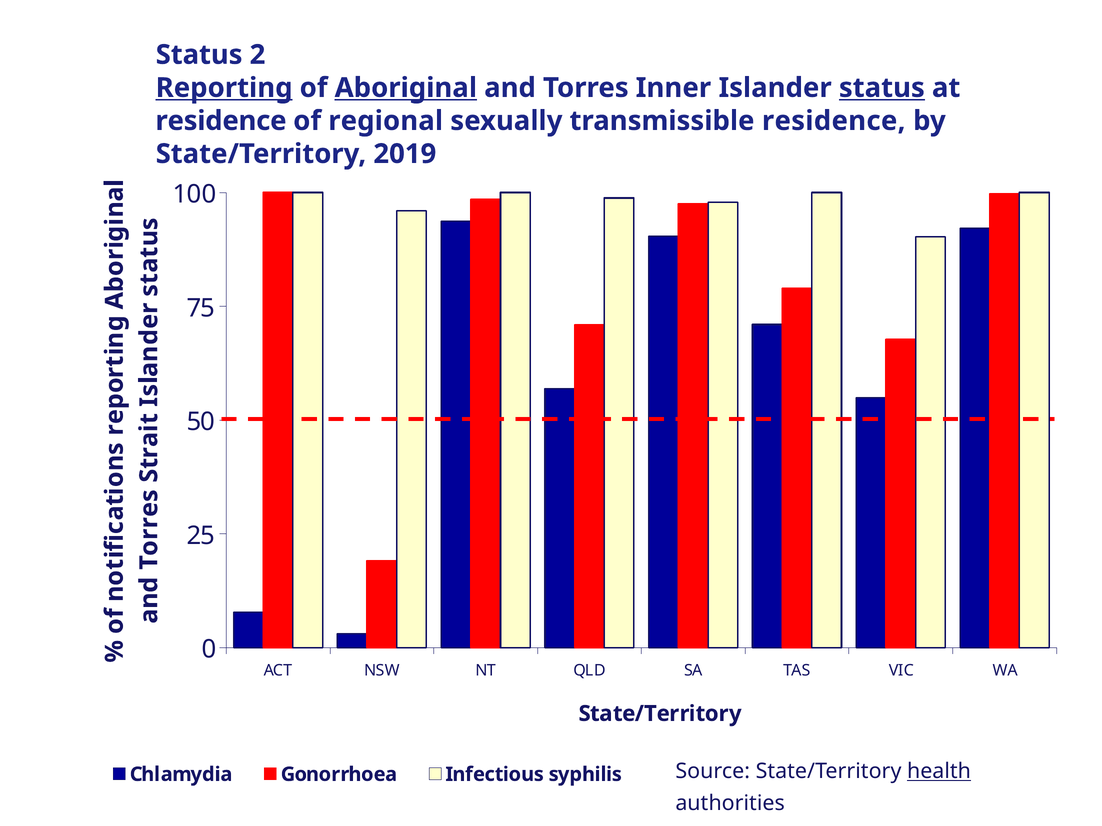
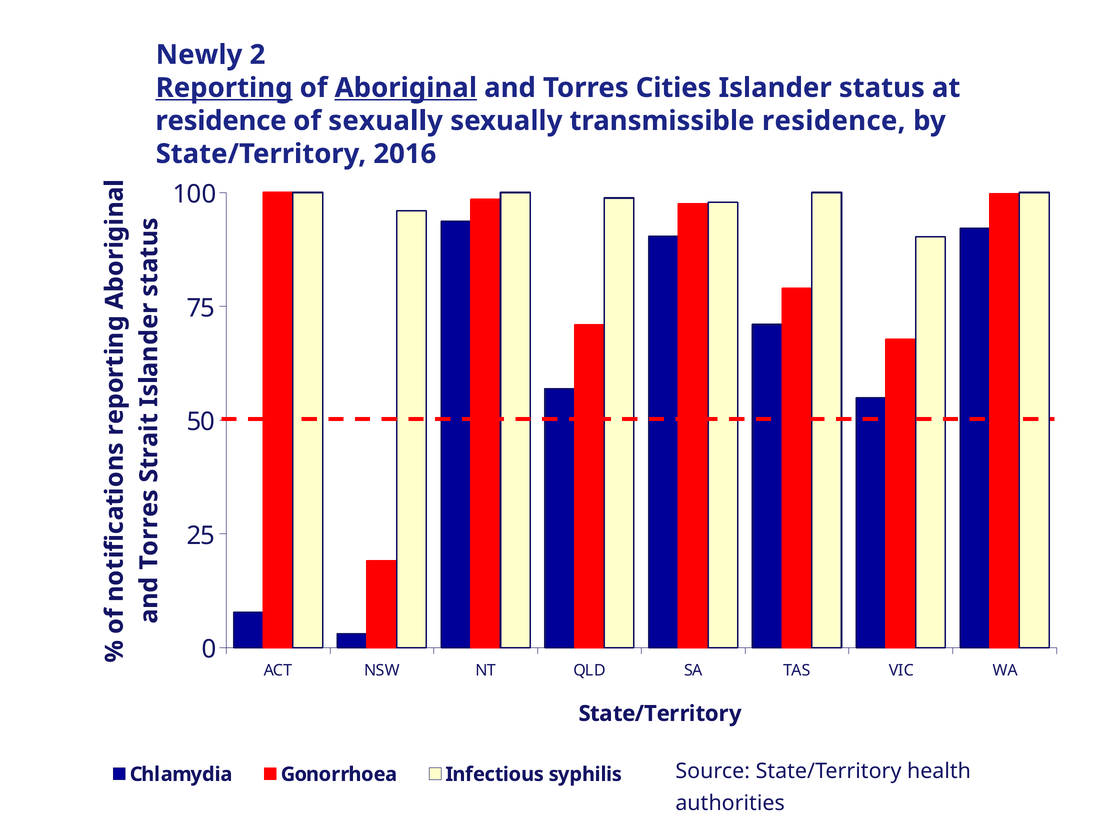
Status: Status -> Newly (199, 55)
Inner: Inner -> Cities (674, 88)
status underline: present -> none (882, 88)
of regional: regional -> sexually (386, 121)
2019: 2019 -> 2016 (405, 154)
health underline: present -> none (939, 772)
